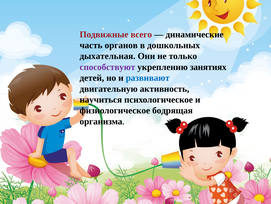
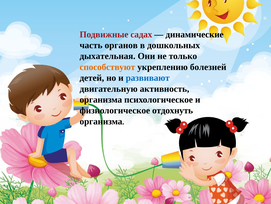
всего: всего -> садах (141, 34)
способствуют colour: purple -> orange (107, 67)
занятиях: занятиях -> болезней (208, 67)
научиться: научиться -> организма (101, 99)
бодрящая: бодрящая -> отдохнуть (173, 110)
